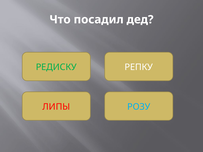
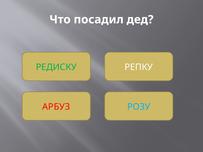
ЛИПЫ: ЛИПЫ -> АРБУЗ (56, 107)
